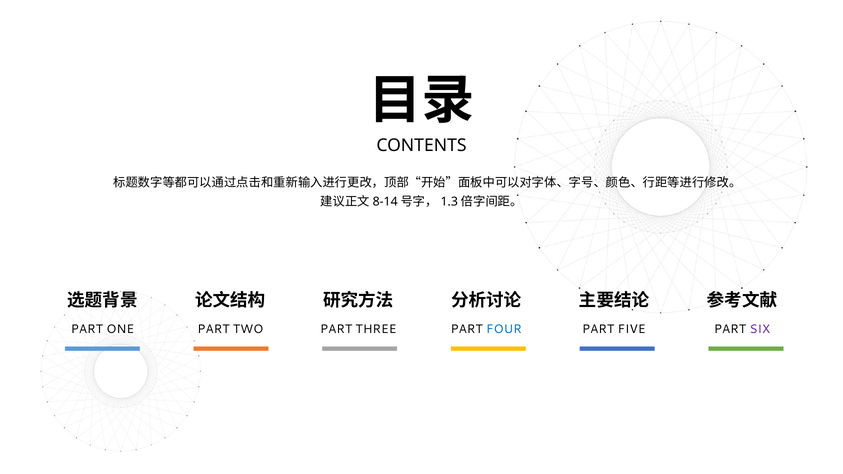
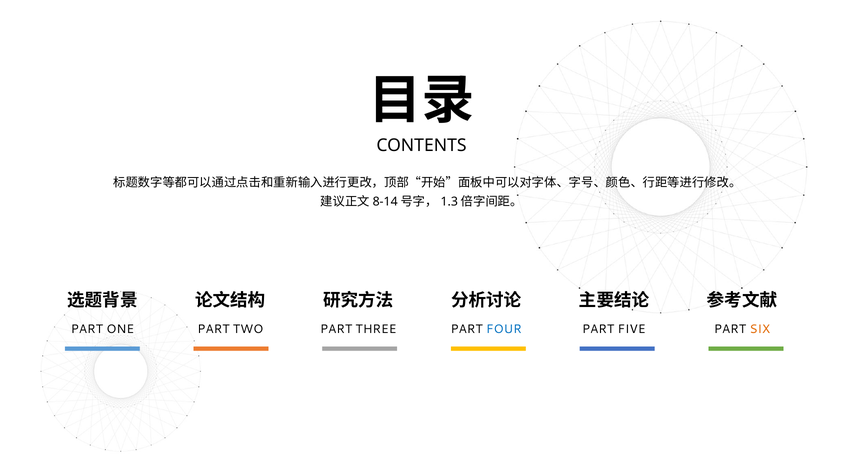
SIX colour: purple -> orange (760, 329)
